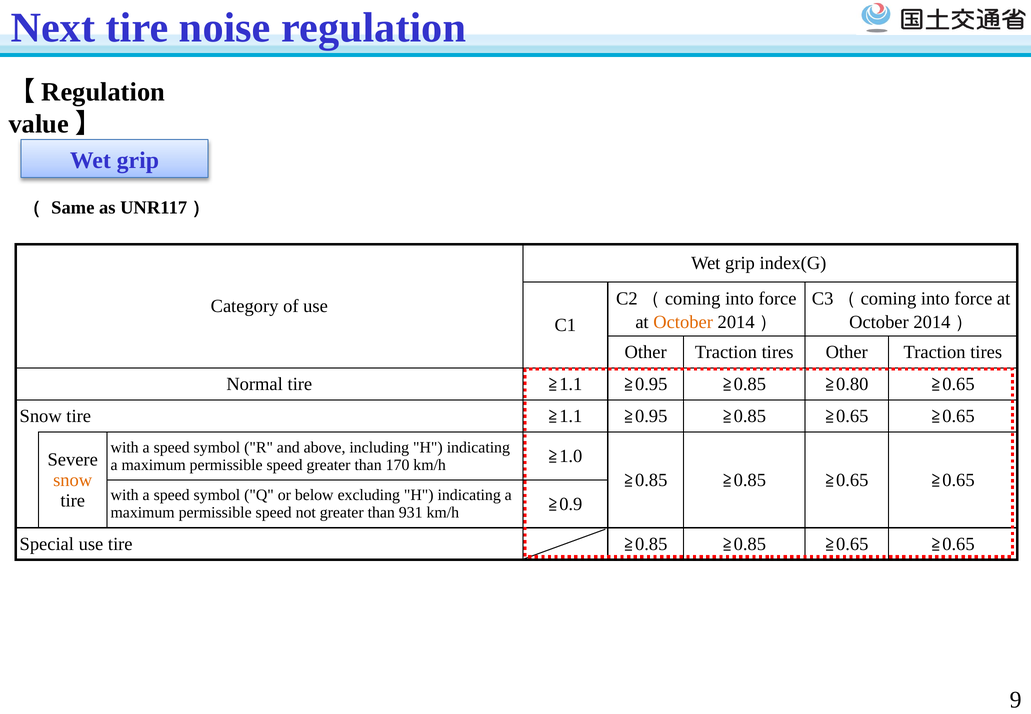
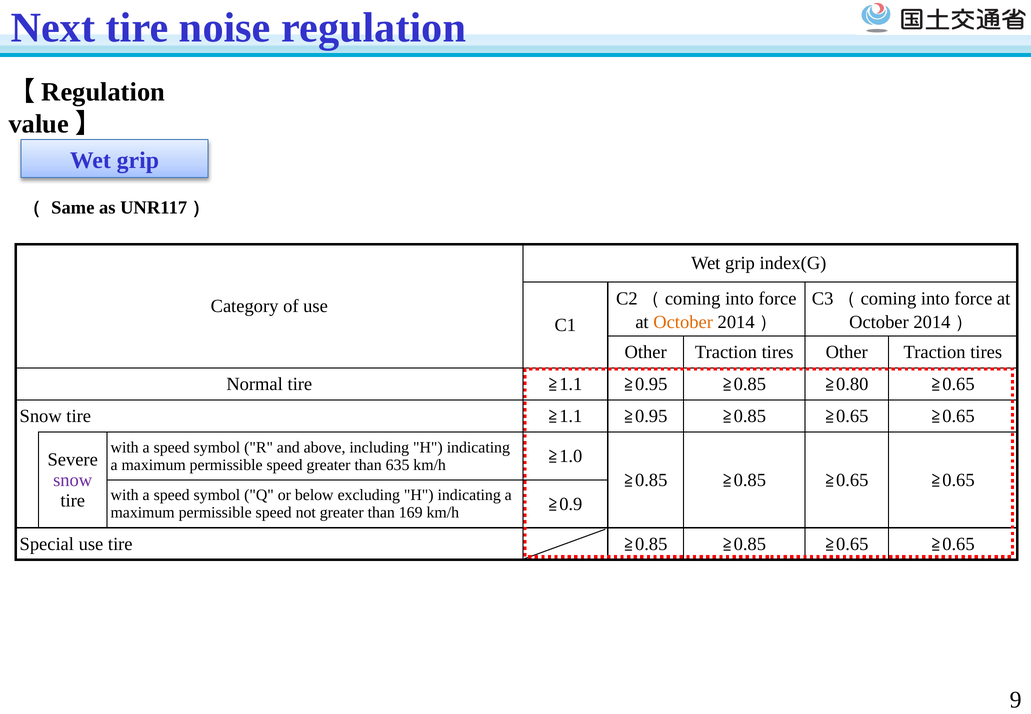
170: 170 -> 635 (398, 465)
snow colour: orange -> purple (73, 480)
931: 931 -> 169 (411, 513)
